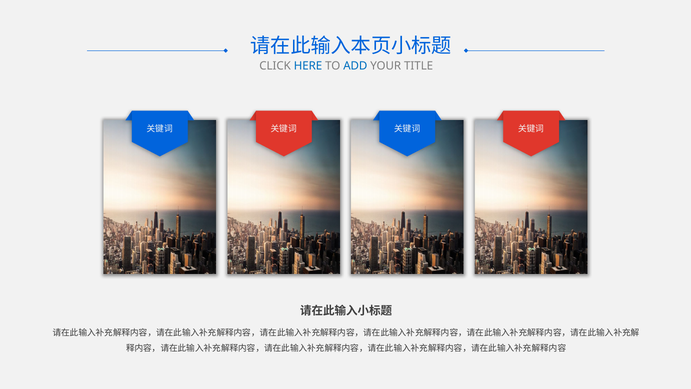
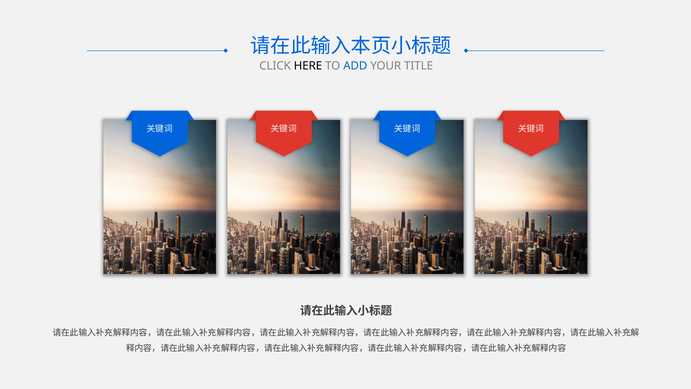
HERE colour: blue -> black (308, 66)
